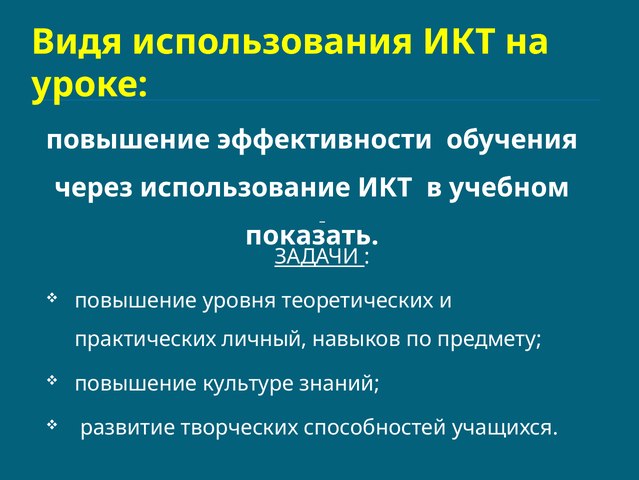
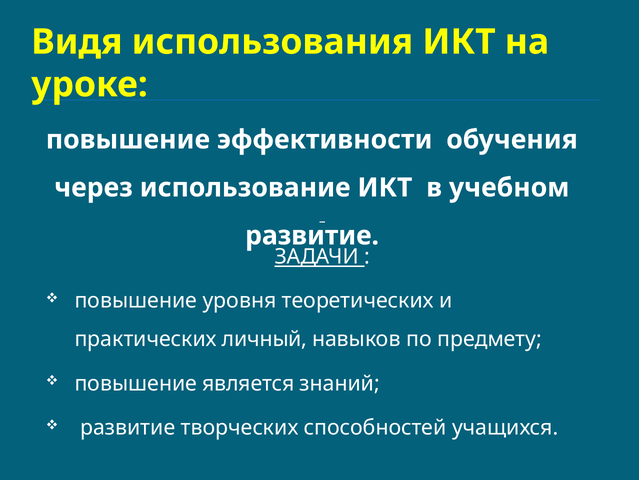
показать: показать -> развитие (312, 235)
культуре: культуре -> является (248, 383)
